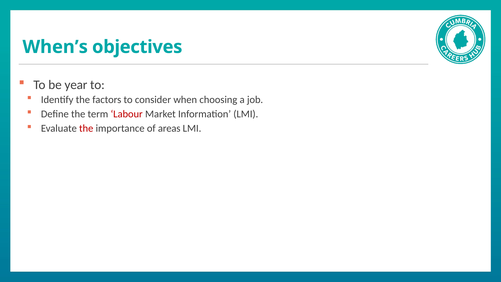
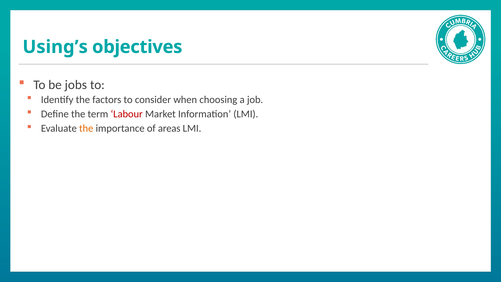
When’s: When’s -> Using’s (55, 47)
year: year -> jobs (76, 85)
the colour: red -> orange (86, 128)
